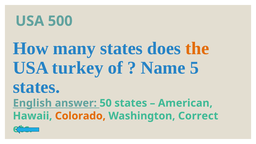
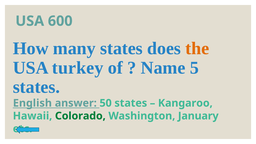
500: 500 -> 600 (60, 21)
American: American -> Kangaroo (185, 103)
Colorado colour: orange -> green (80, 116)
Correct: Correct -> January (198, 116)
